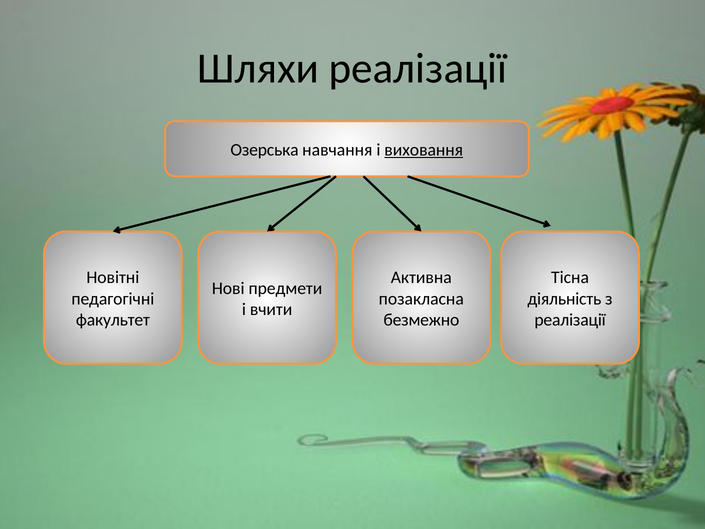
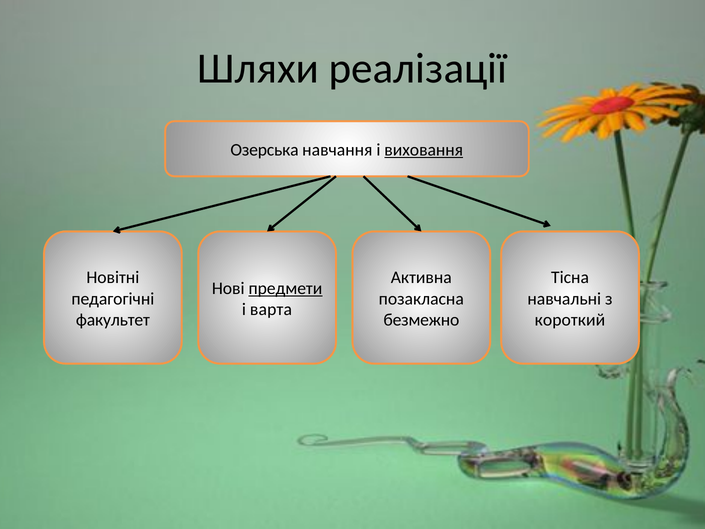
предмети underline: none -> present (285, 288)
діяльність: діяльність -> навчальні (564, 299)
вчити: вчити -> варта (271, 309)
реалізації: реалізації -> короткий (570, 320)
